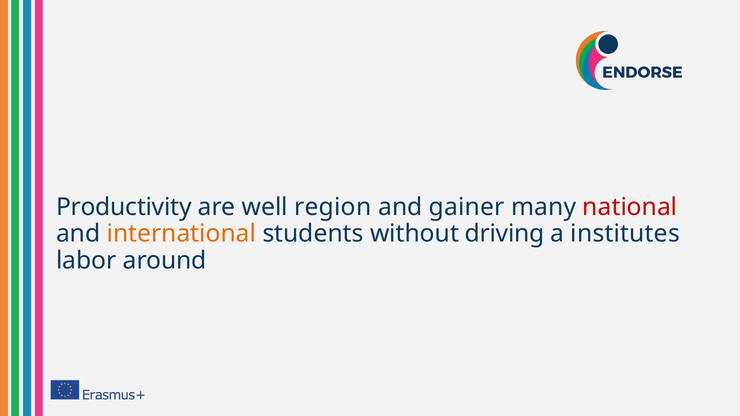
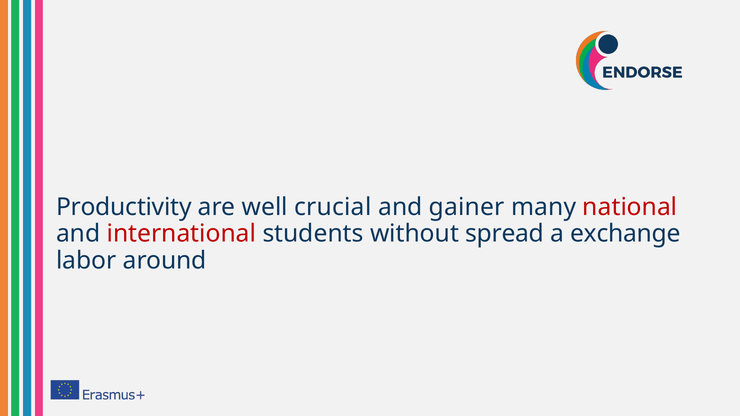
region: region -> crucial (333, 207)
international colour: orange -> red (181, 234)
driving: driving -> spread (505, 234)
institutes: institutes -> exchange (625, 234)
